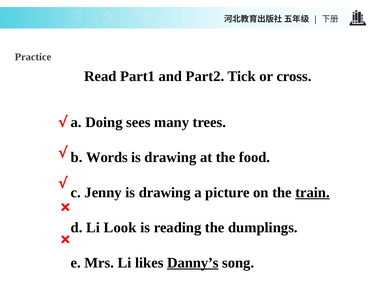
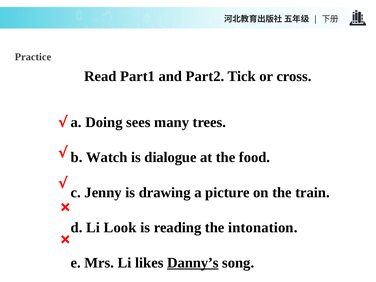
Words: Words -> Watch (107, 157)
drawing: drawing -> dialogue (170, 157)
train underline: present -> none (313, 192)
dumplings: dumplings -> intonation (263, 228)
